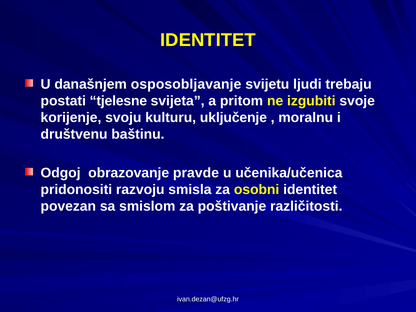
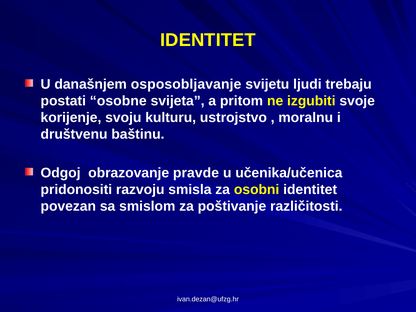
tjelesne: tjelesne -> osobne (118, 101)
uključenje: uključenje -> ustrojstvo (233, 117)
